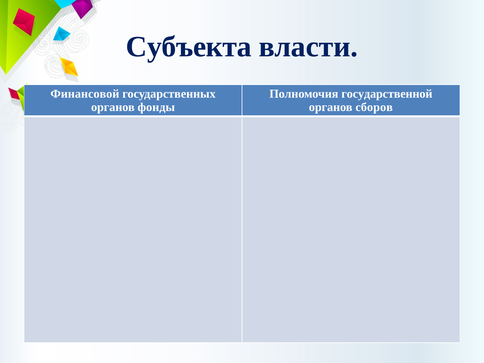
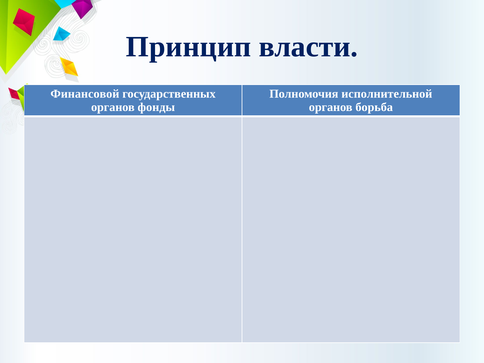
Субъекта: Субъекта -> Принцип (189, 47)
государственной: государственной -> исполнительной (387, 94)
сборов: сборов -> борьба (374, 107)
